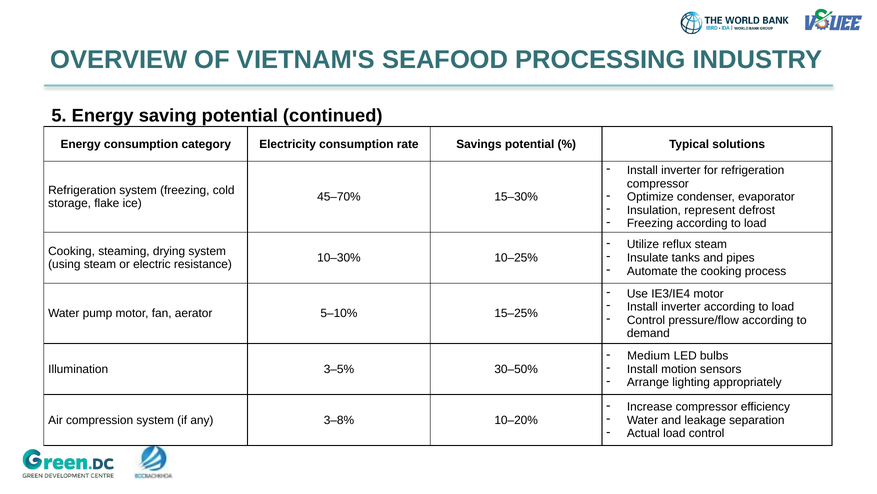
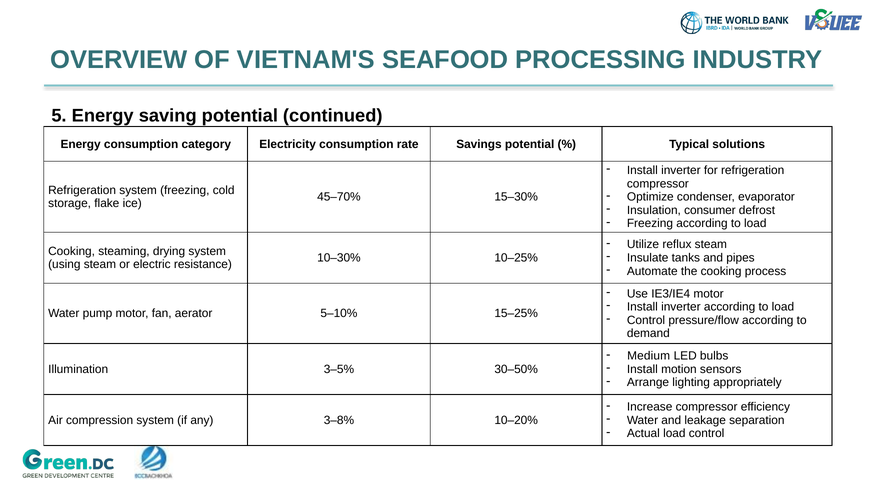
represent: represent -> consumer (710, 210)
